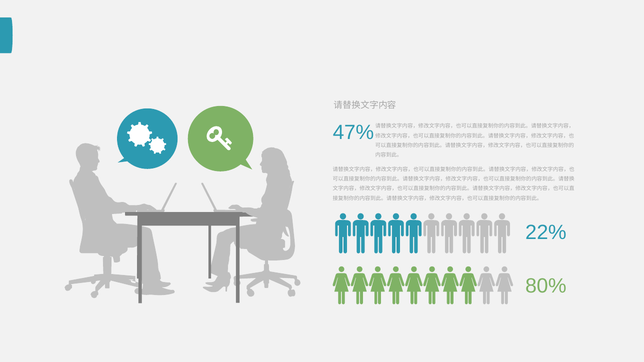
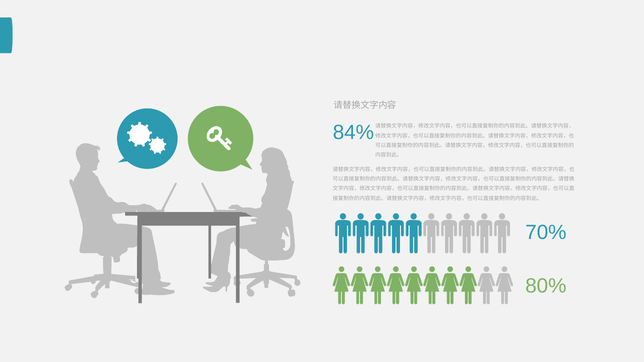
47%: 47% -> 84% (353, 133)
22%: 22% -> 70% (546, 232)
